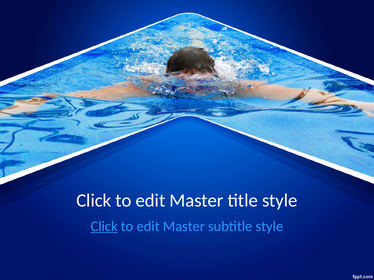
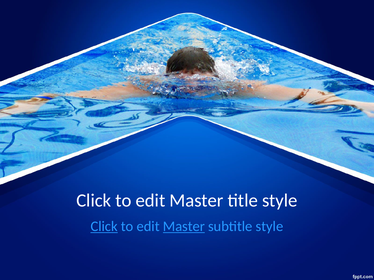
Master underline: none -> present (184, 227)
